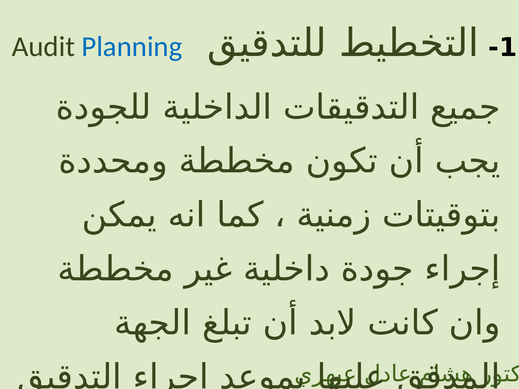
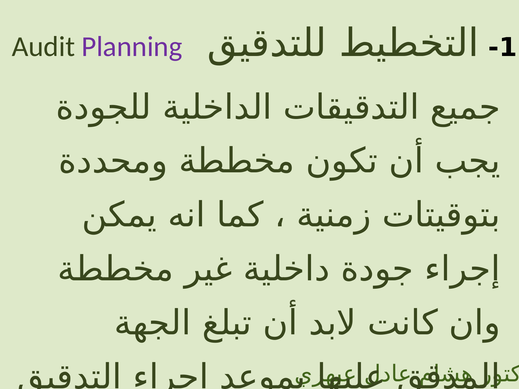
Planning colour: blue -> purple (132, 47)
